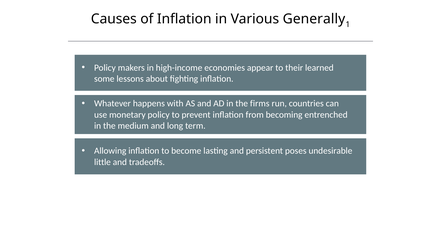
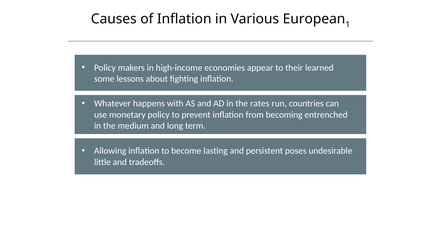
Generally: Generally -> European (314, 19)
firms: firms -> rates (260, 104)
